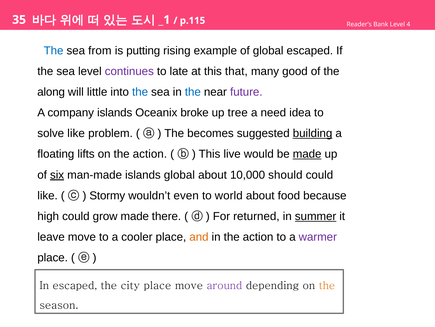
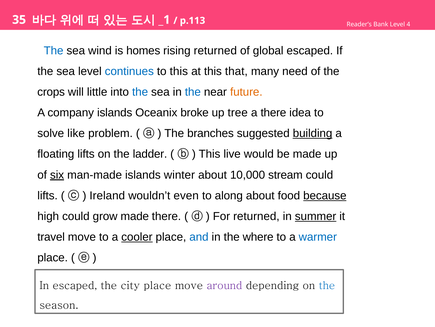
p.115: p.115 -> p.113 (193, 21)
from: from -> wind (100, 51)
putting: putting -> homes (143, 51)
rising example: example -> returned (215, 51)
continues colour: purple -> blue (129, 71)
to late: late -> this (179, 71)
good: good -> need (295, 71)
along: along -> crops (51, 92)
future colour: purple -> orange (246, 92)
a need: need -> there (273, 113)
becomes: becomes -> branches (210, 133)
on the action: action -> ladder (150, 154)
made underline: present -> none (307, 154)
islands global: global -> winter (179, 174)
should: should -> stream (285, 174)
like: like -> lifts (48, 195)
Stormy: Stormy -> Ireland (107, 195)
world: world -> along (229, 195)
because underline: none -> present (325, 195)
leave: leave -> travel (51, 236)
cooler underline: none -> present (137, 236)
and colour: orange -> blue (199, 236)
in the action: action -> where (258, 236)
warmer colour: purple -> blue (318, 236)
the colour: orange -> blue (327, 285)
